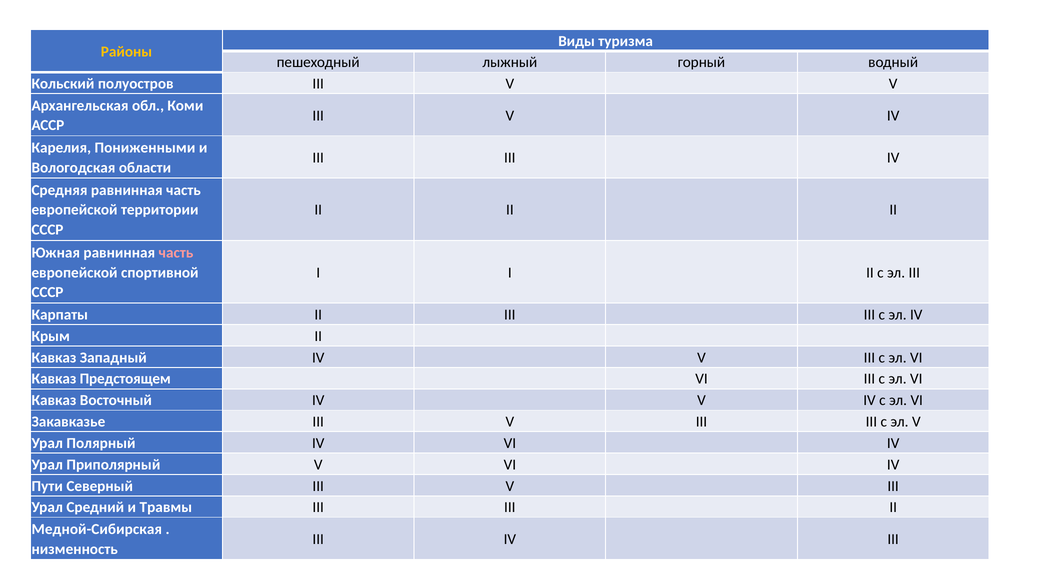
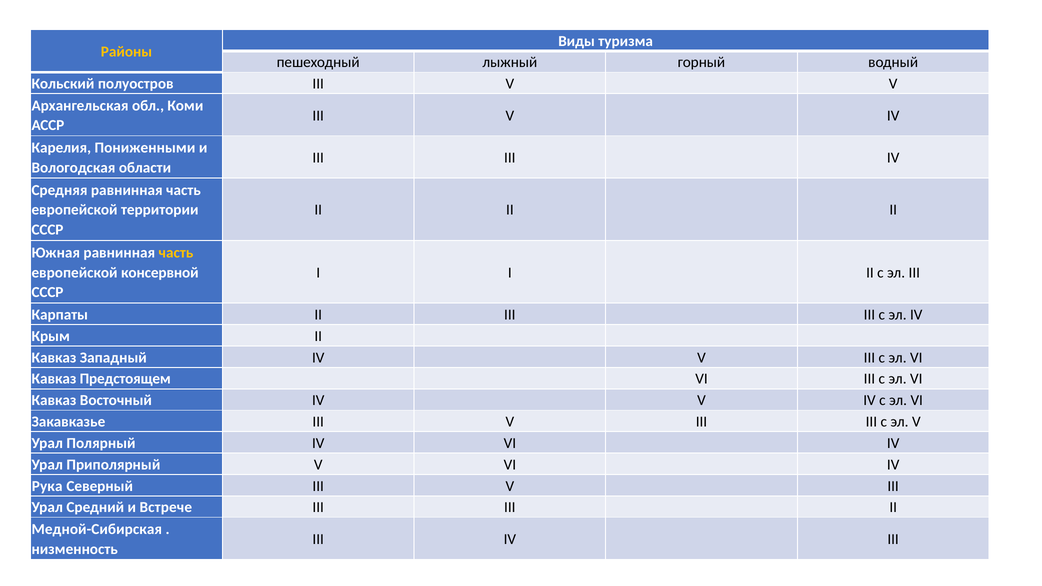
часть colour: pink -> yellow (176, 253)
спортивной: спортивной -> консервной (160, 273)
Пути: Пути -> Рука (47, 486)
Травмы: Травмы -> Встрече (166, 508)
